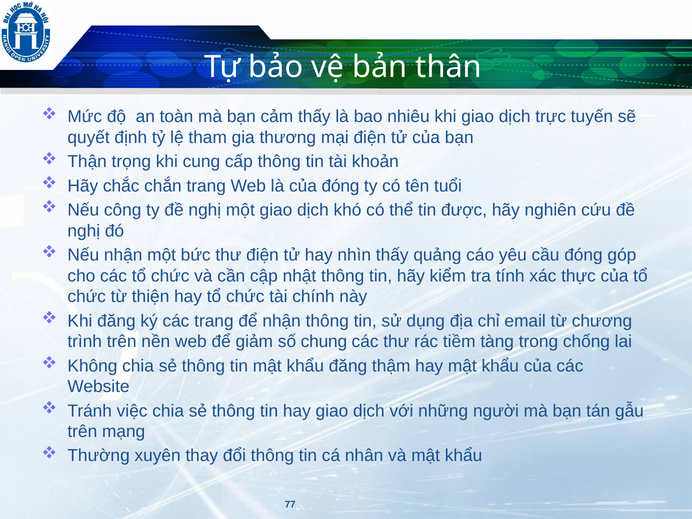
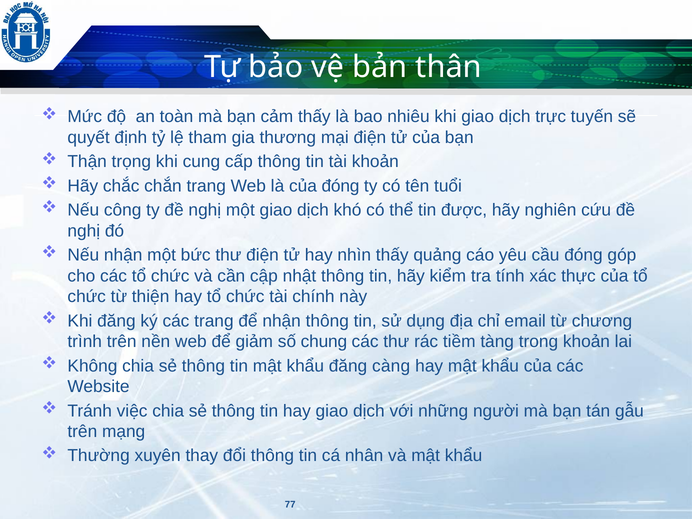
trong chống: chống -> khoản (586, 342)
thậm: thậm -> càng (391, 366)
